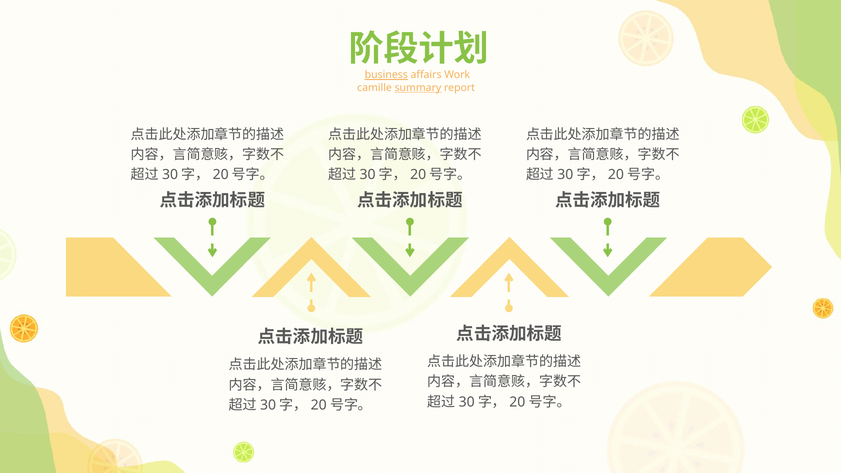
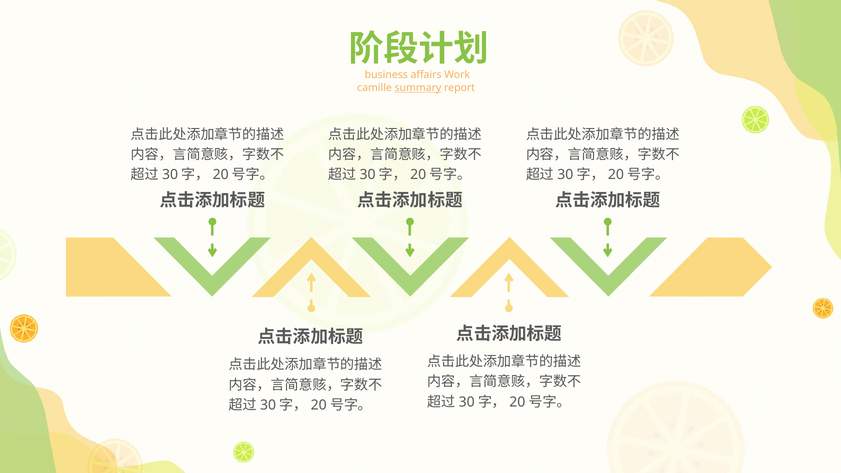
business underline: present -> none (386, 75)
